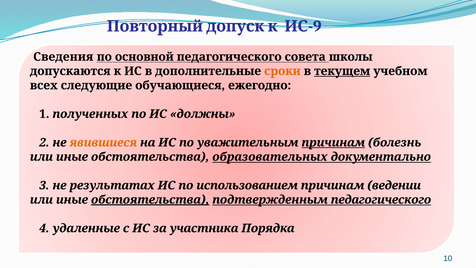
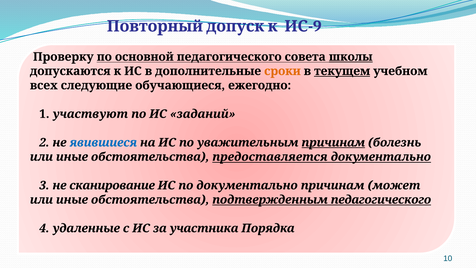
Сведения: Сведения -> Проверку (63, 57)
школы underline: none -> present (351, 57)
полученных: полученных -> участвуют (90, 114)
должны: должны -> заданий (203, 114)
явившиеся colour: orange -> blue (103, 142)
образовательных: образовательных -> предоставляется (270, 157)
результатах: результатах -> сканирование (112, 185)
по использованием: использованием -> документально (247, 185)
ведении: ведении -> может (394, 185)
обстоятельства underline: present -> none (150, 200)
